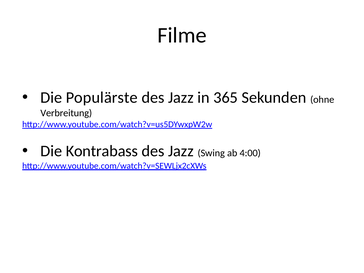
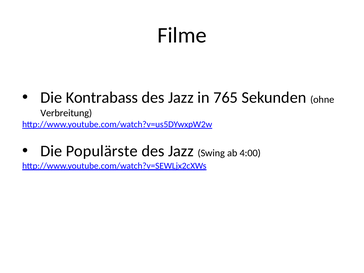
Populärste: Populärste -> Kontrabass (102, 98)
365: 365 -> 765 (226, 98)
Kontrabass: Kontrabass -> Populärste (102, 151)
